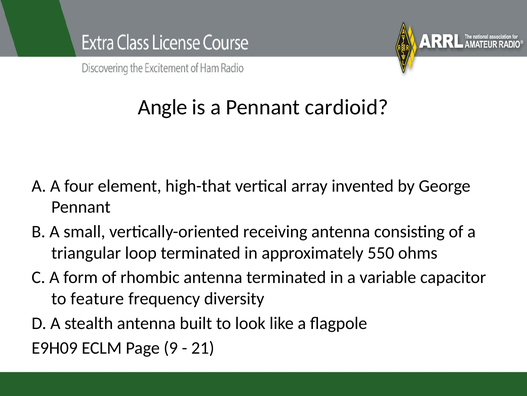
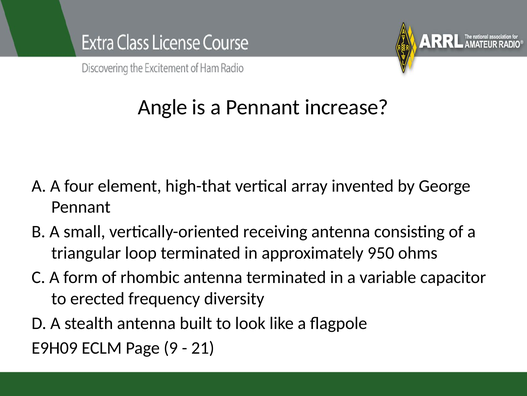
cardioid: cardioid -> increase (347, 107)
550: 550 -> 950 (381, 252)
feature: feature -> erected (97, 298)
